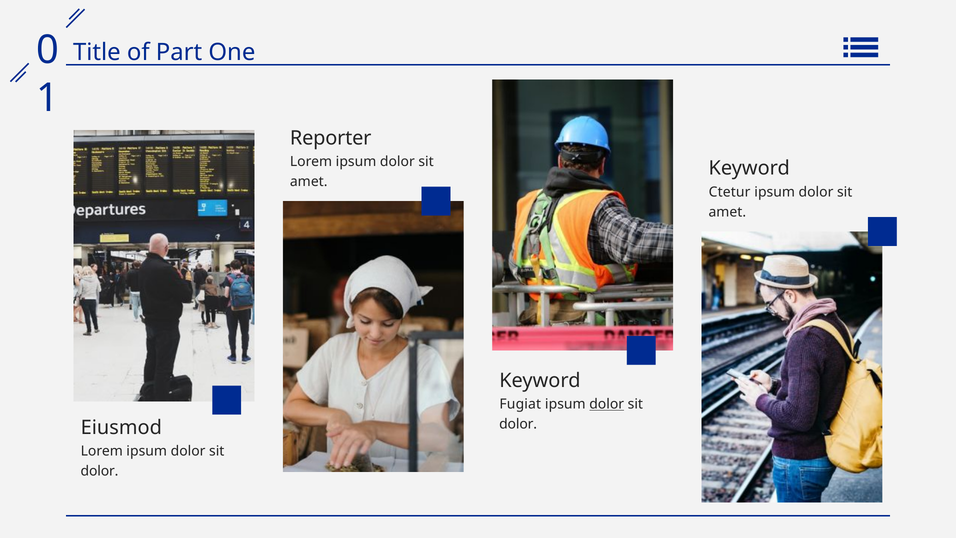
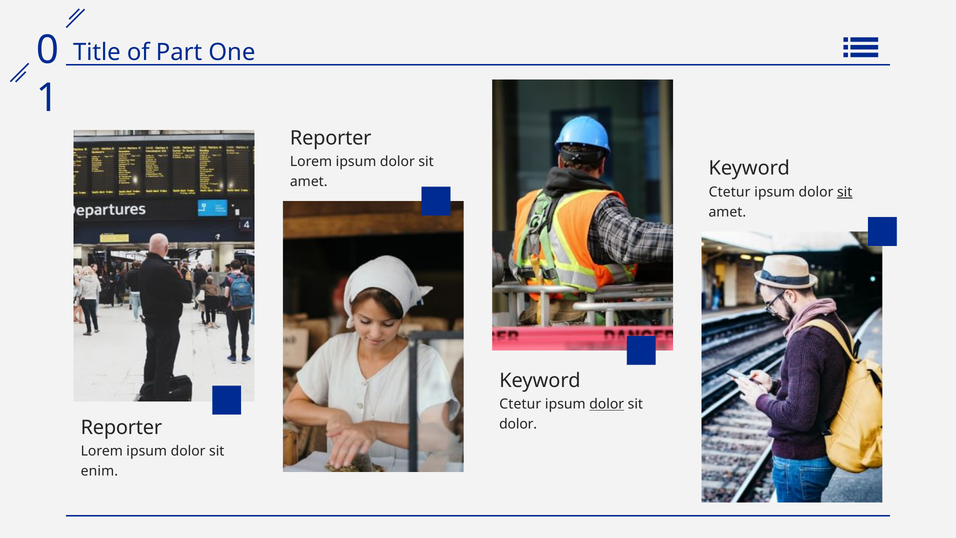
sit underline: none -> present (845, 192)
Fugiat: Fugiat -> Ctetur (520, 404)
Eiusmod: Eiusmod -> Reporter (121, 427)
dolor: dolor -> enim (99, 471)
